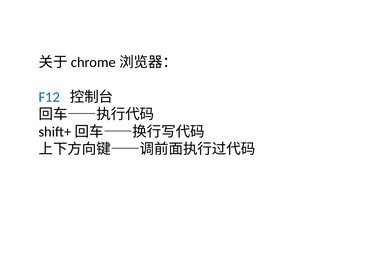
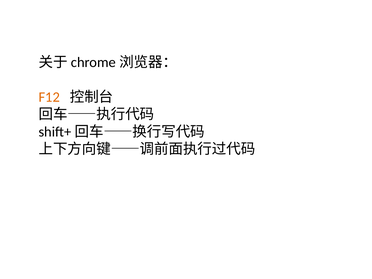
F12 colour: blue -> orange (49, 97)
